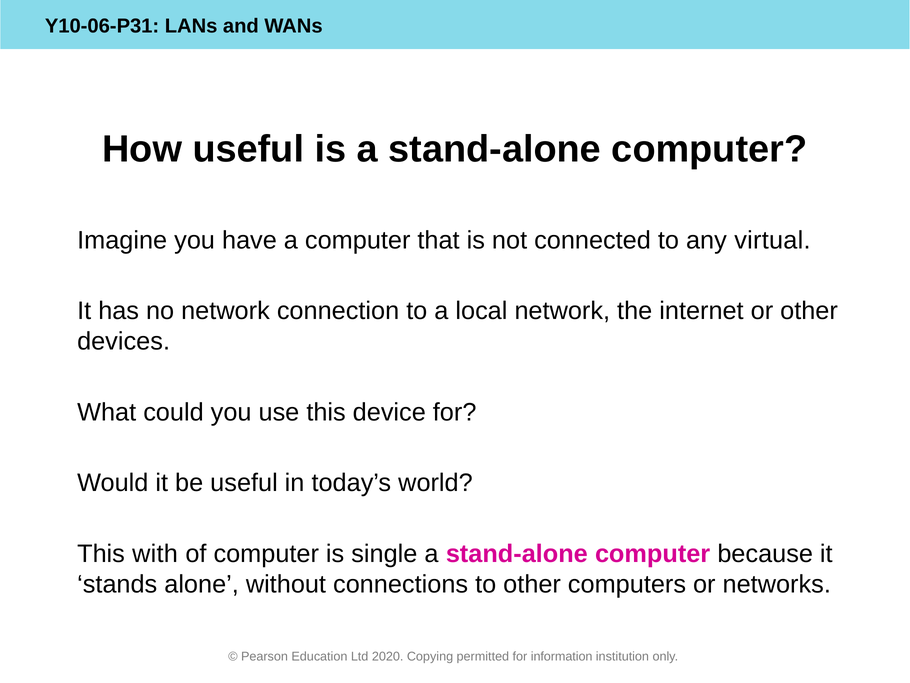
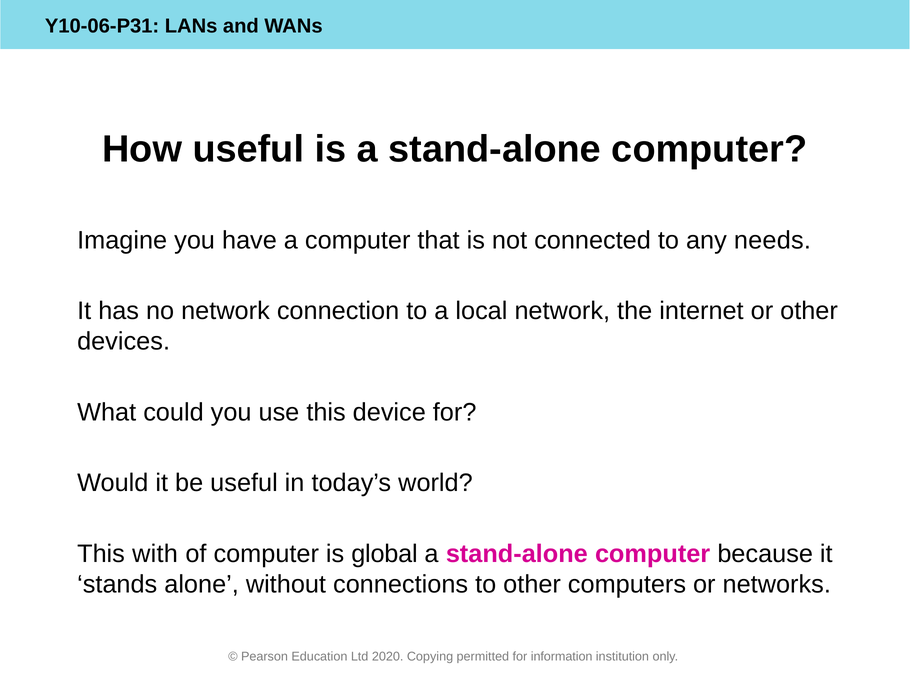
virtual: virtual -> needs (772, 240)
single: single -> global (384, 554)
